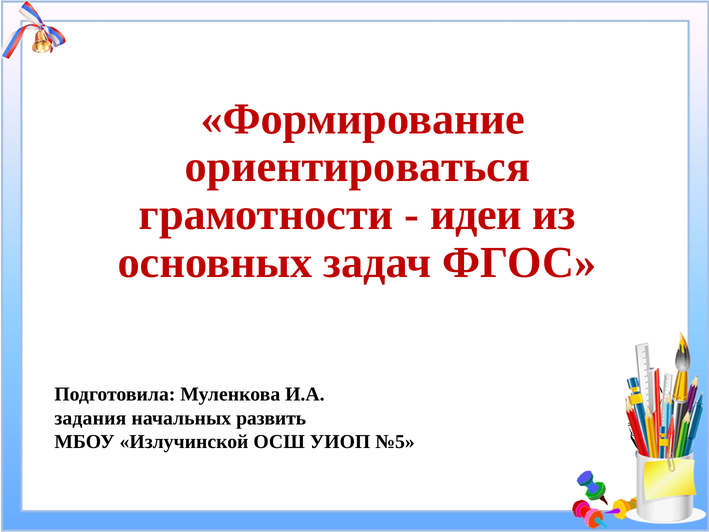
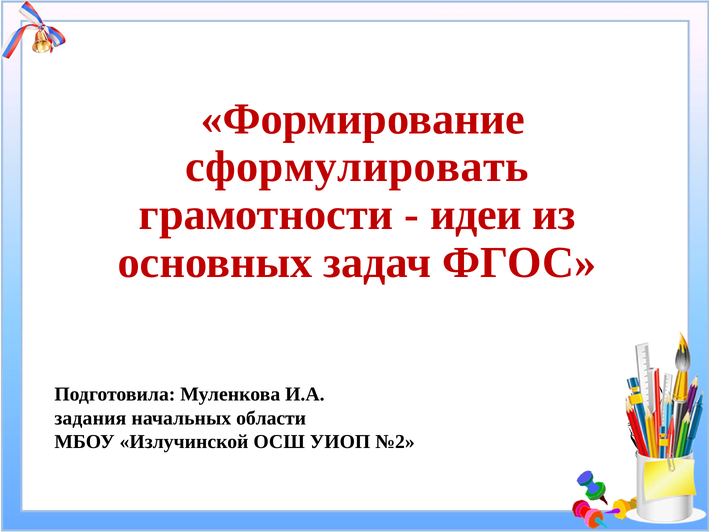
ориентироваться: ориентироваться -> сформулировать (357, 167)
развить: развить -> области (271, 418)
№5: №5 -> №2 (395, 442)
